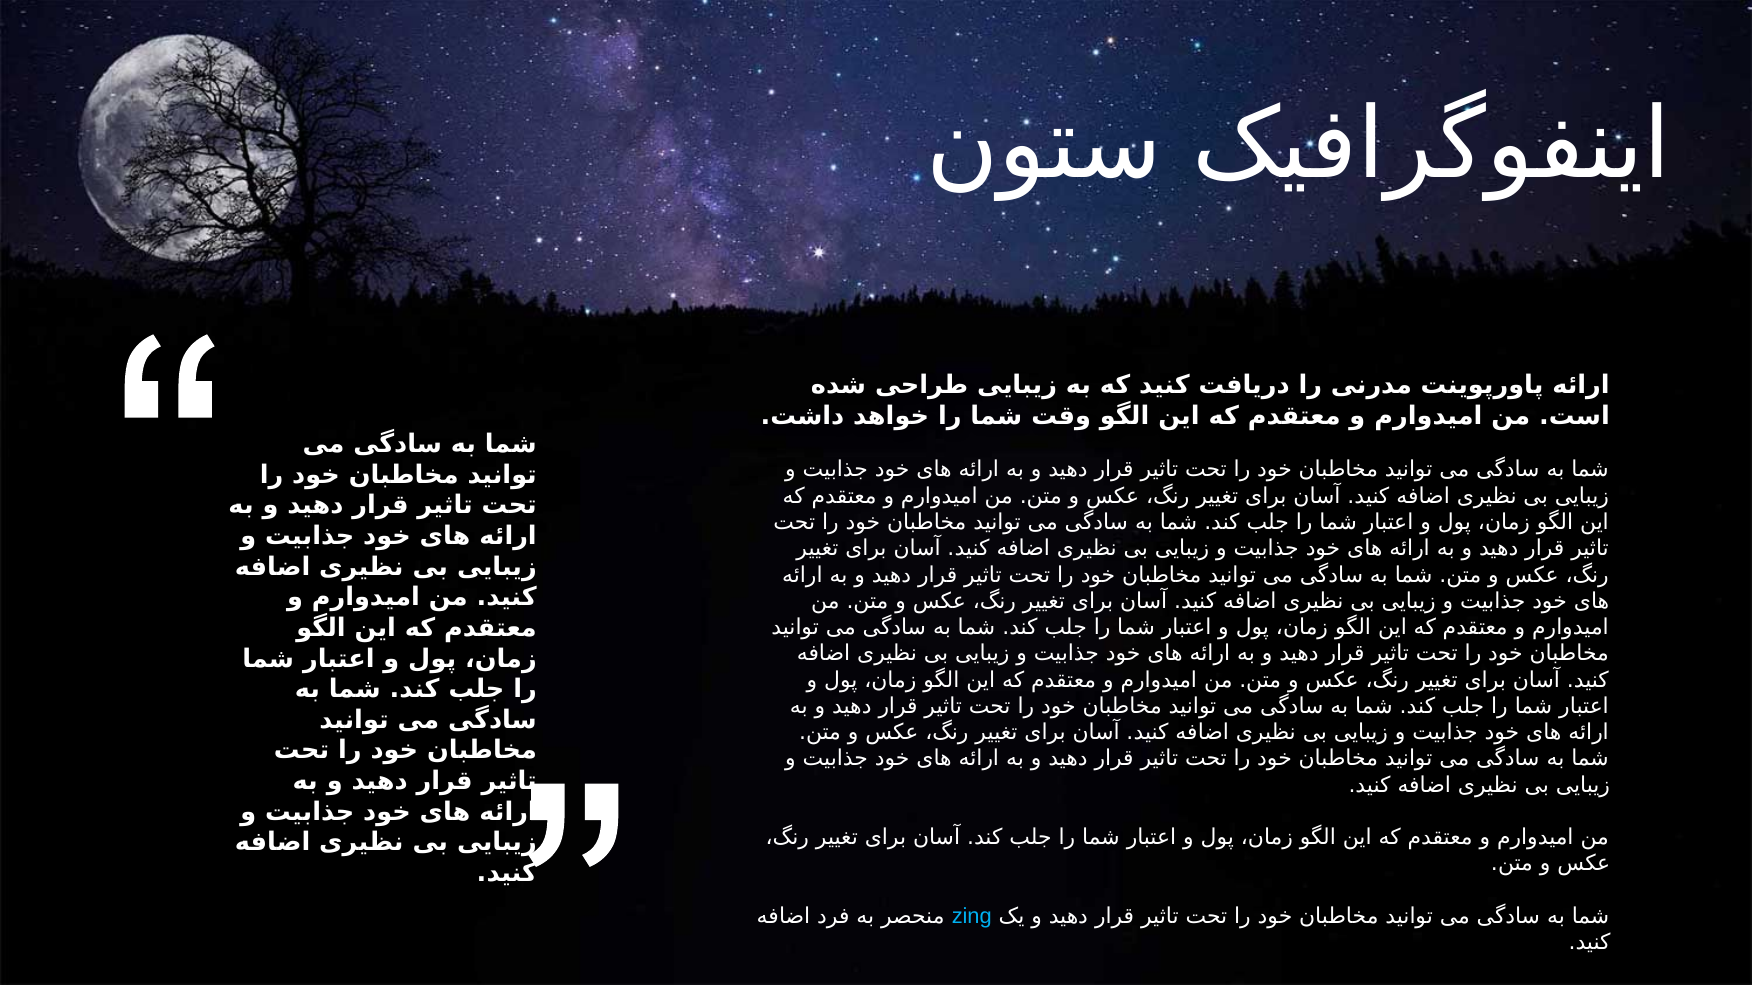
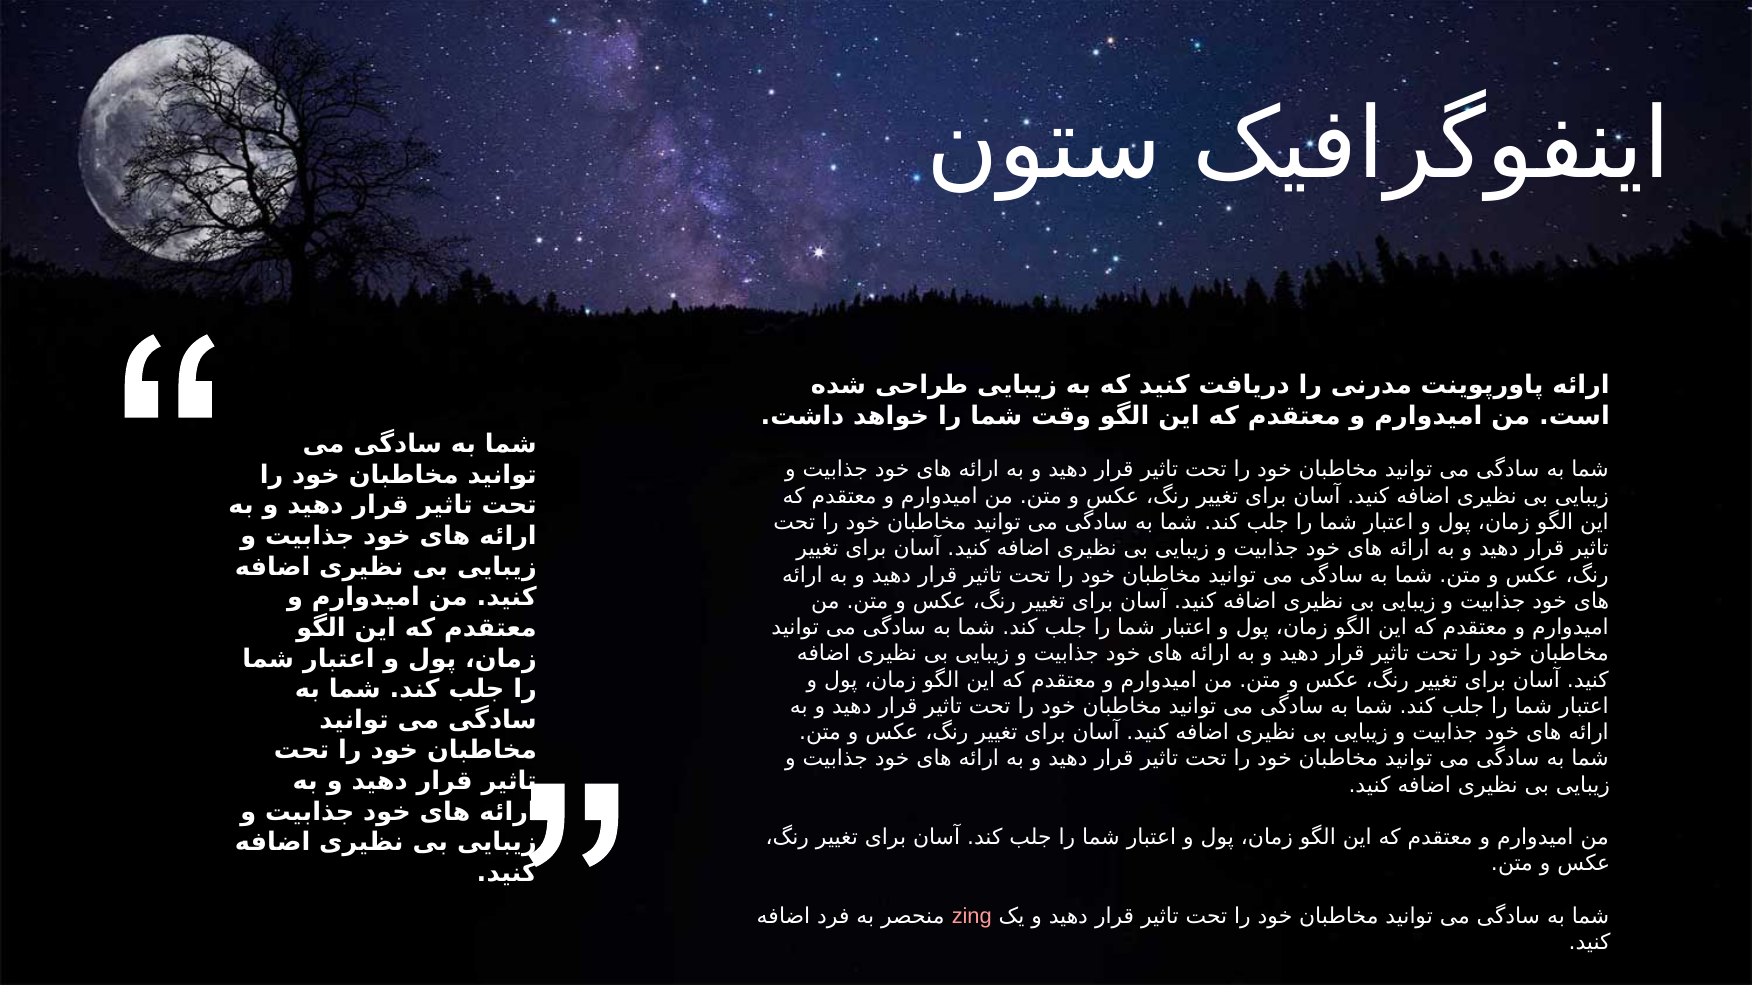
zing colour: light blue -> pink (972, 917)
